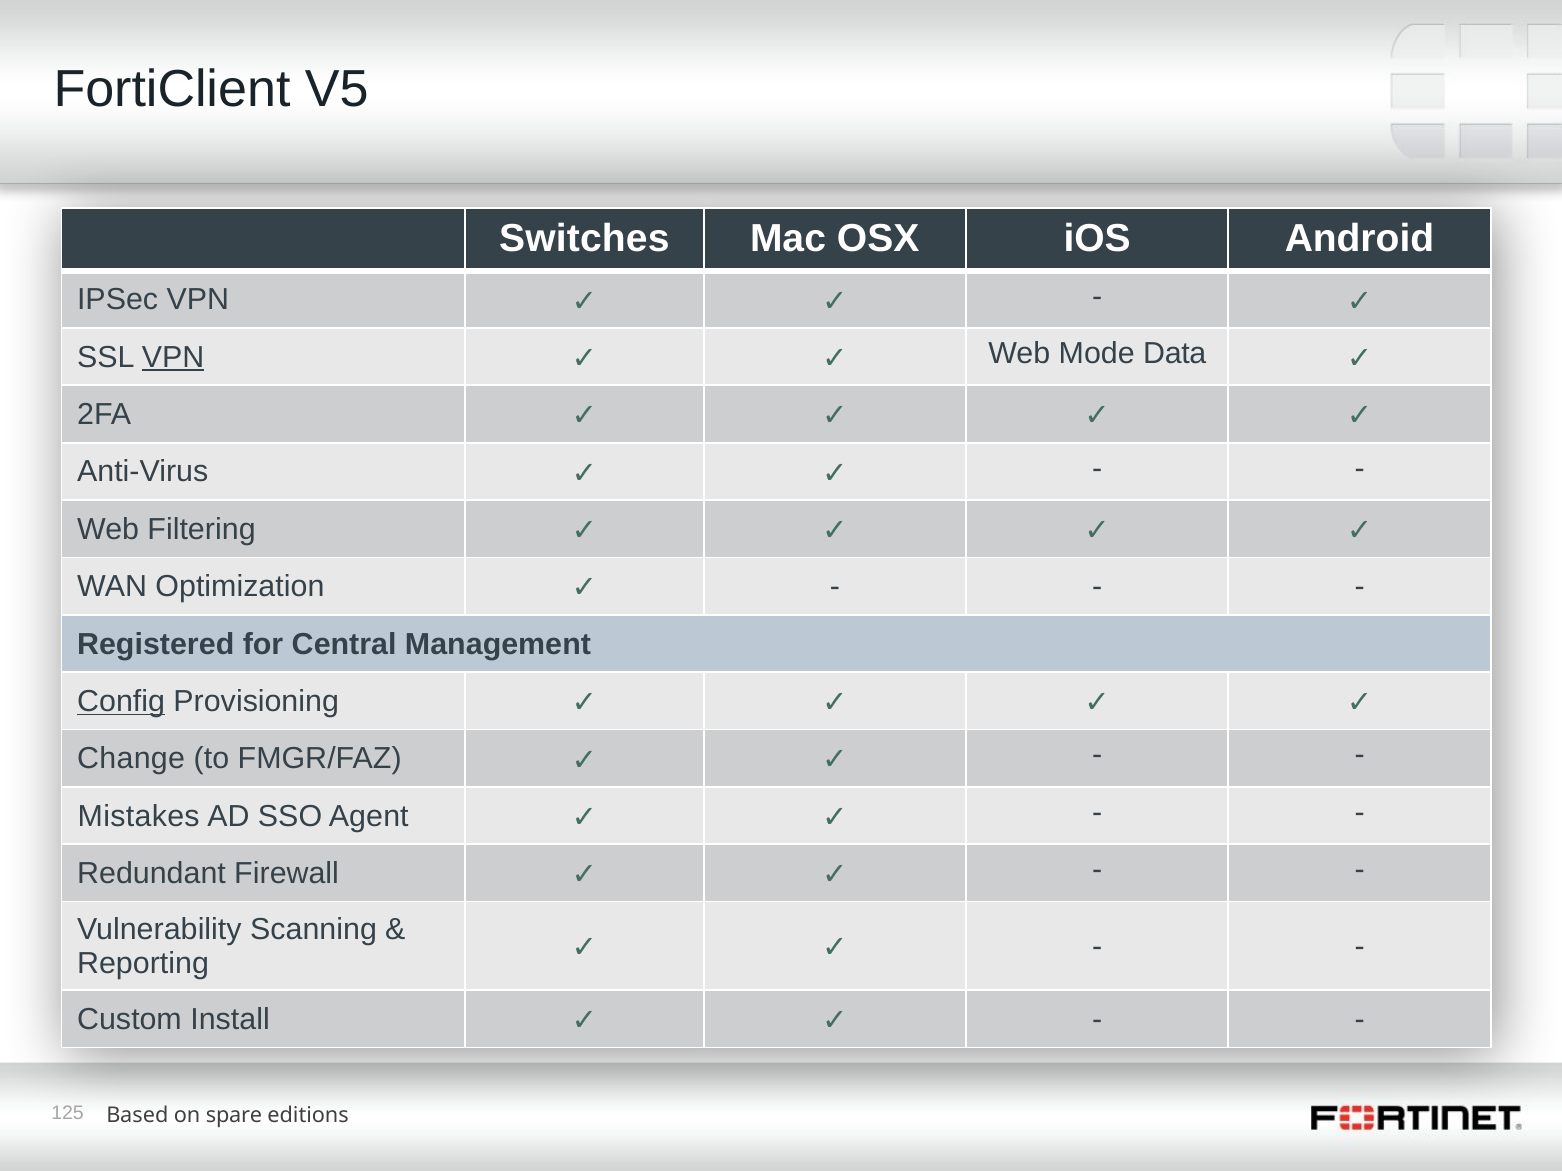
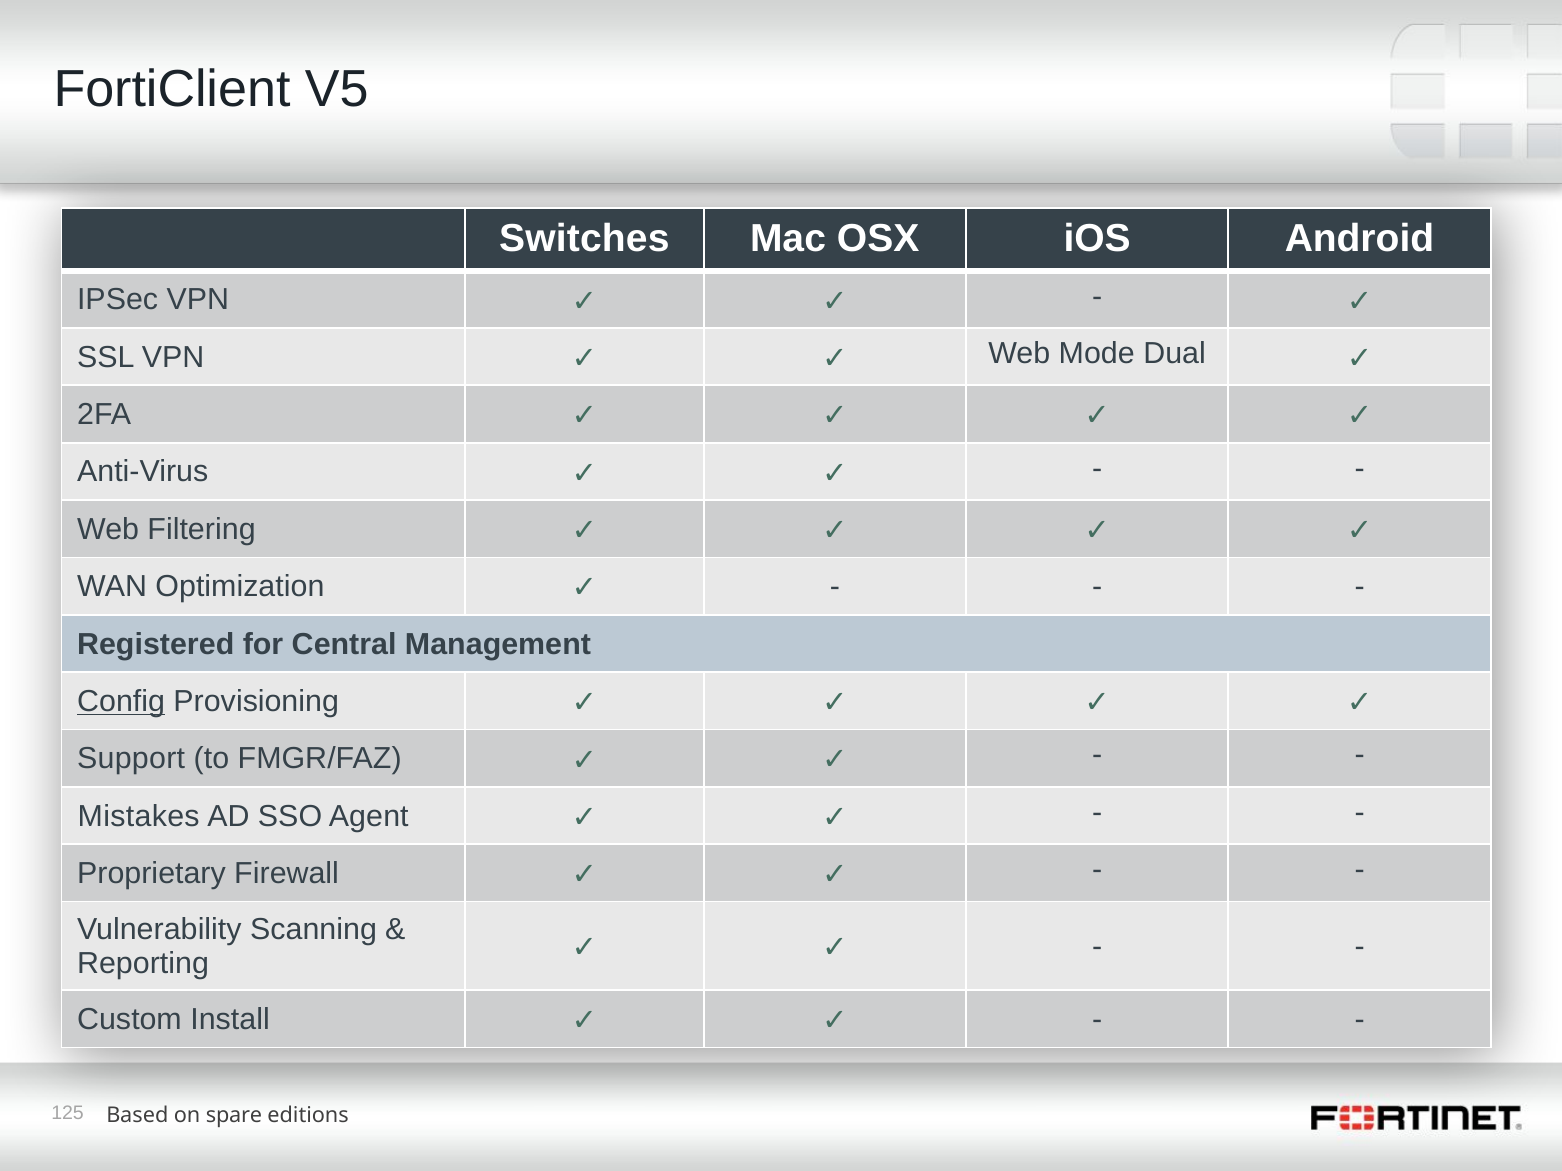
VPN underline: present -> none (173, 357)
Data: Data -> Dual (1175, 354)
Change: Change -> Support (131, 759)
Redundant: Redundant -> Proprietary (151, 874)
